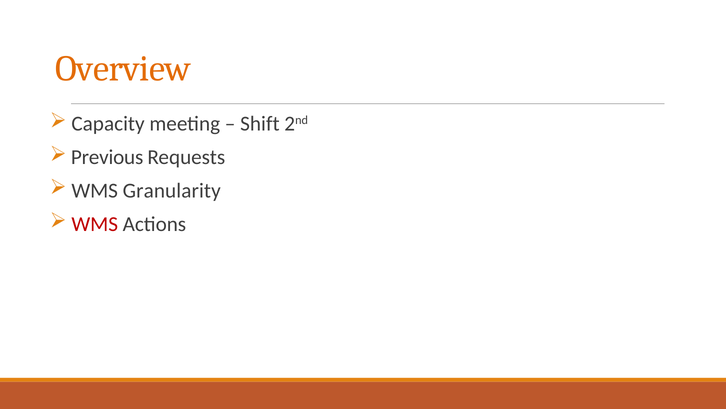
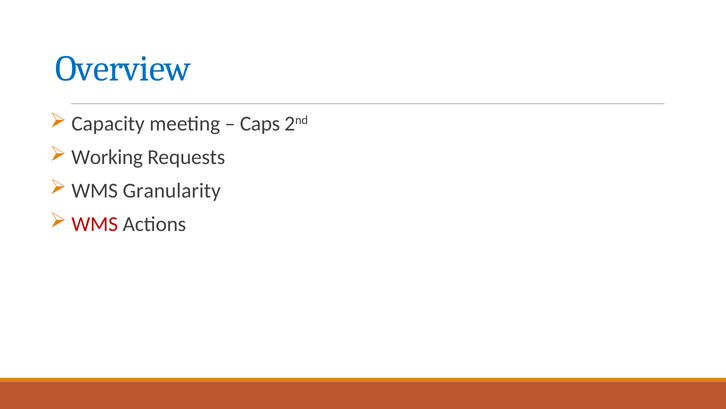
Overview colour: orange -> blue (123, 69)
Shift: Shift -> Caps (260, 123)
Previous: Previous -> Working (107, 157)
